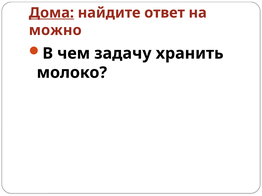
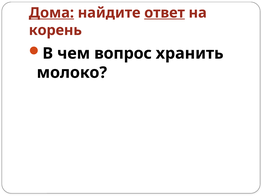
ответ underline: none -> present (165, 13)
можно: можно -> корень (55, 30)
задачу: задачу -> вопрос (123, 54)
